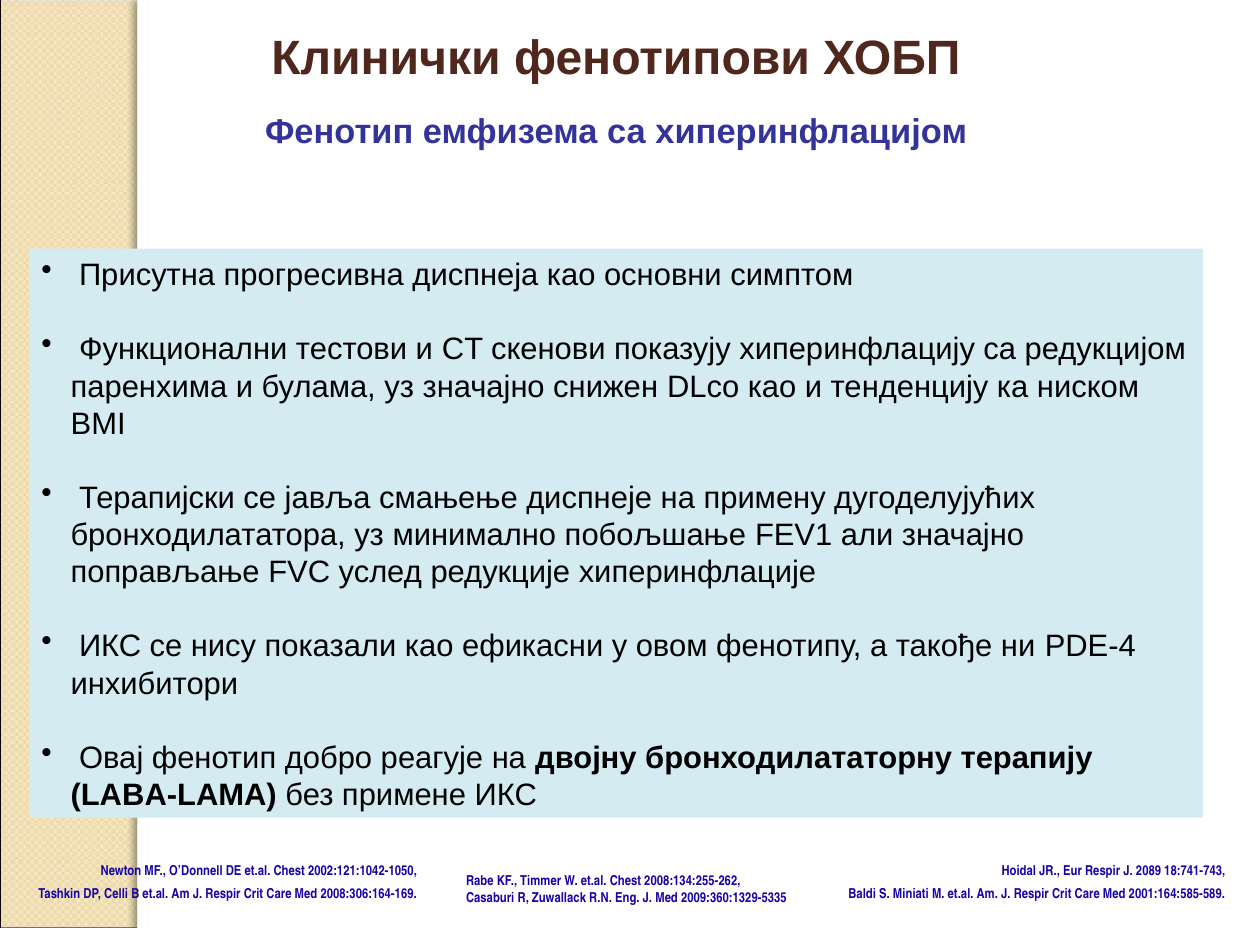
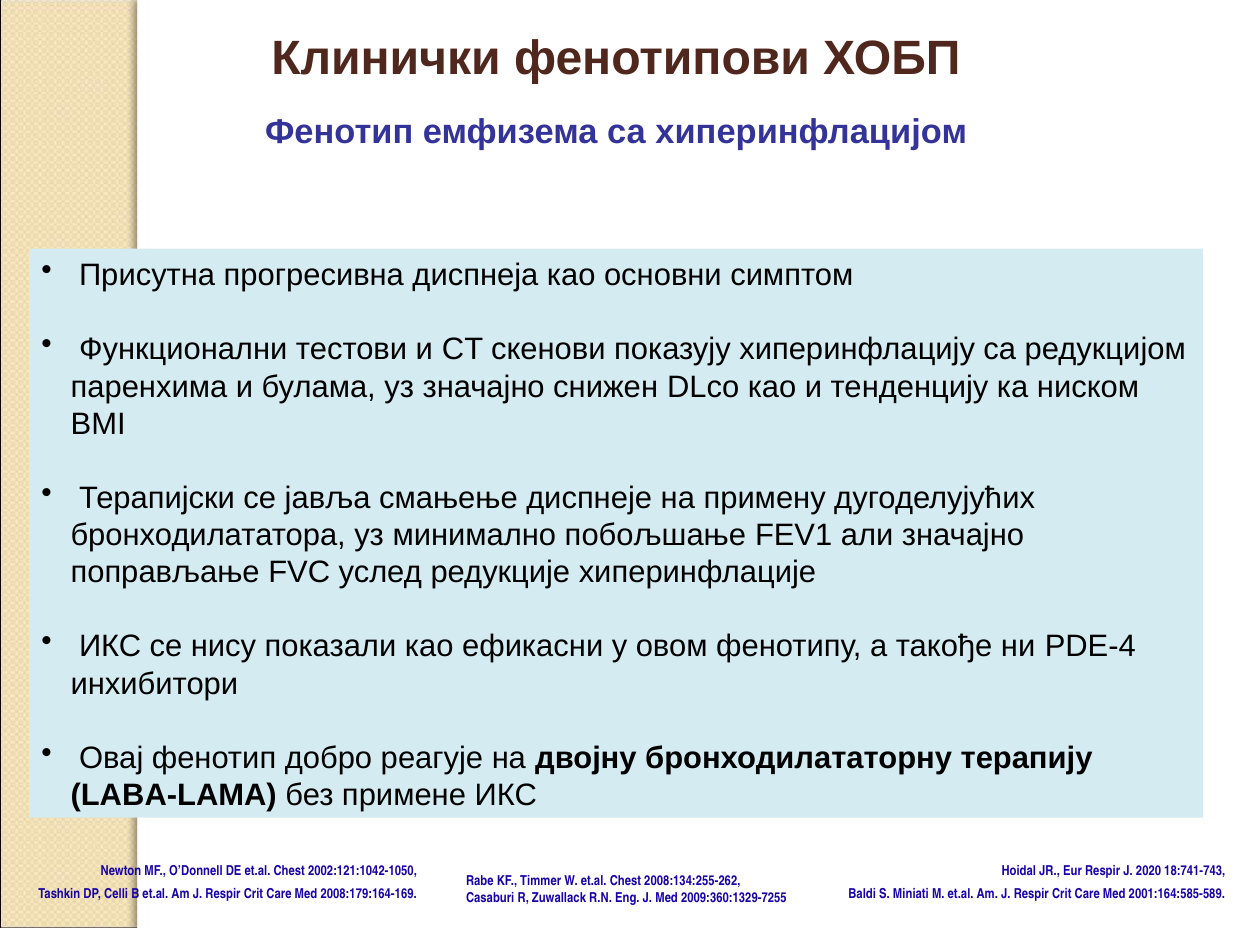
2089: 2089 -> 2020 (1149, 872)
2008:306:164-169: 2008:306:164-169 -> 2008:179:164-169 (369, 895)
2009:360:1329-5335: 2009:360:1329-5335 -> 2009:360:1329-7255 (734, 898)
